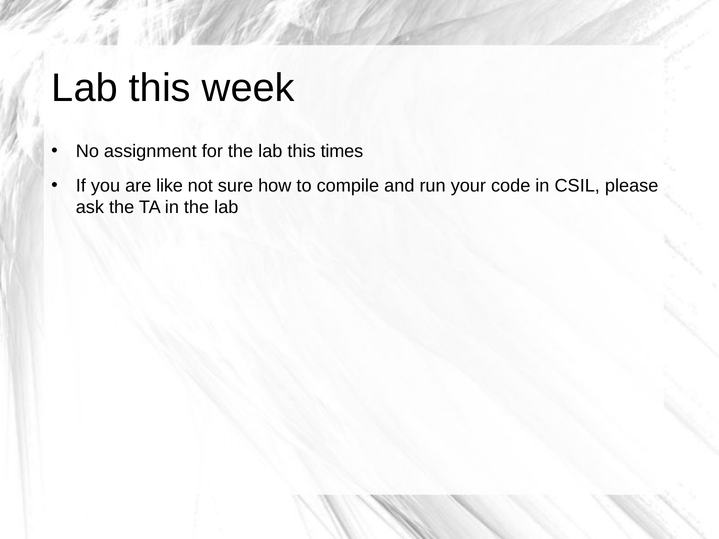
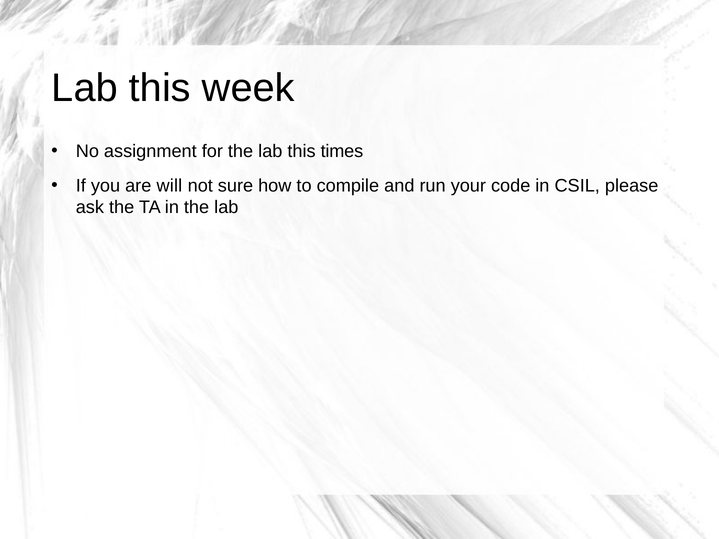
like: like -> will (169, 186)
